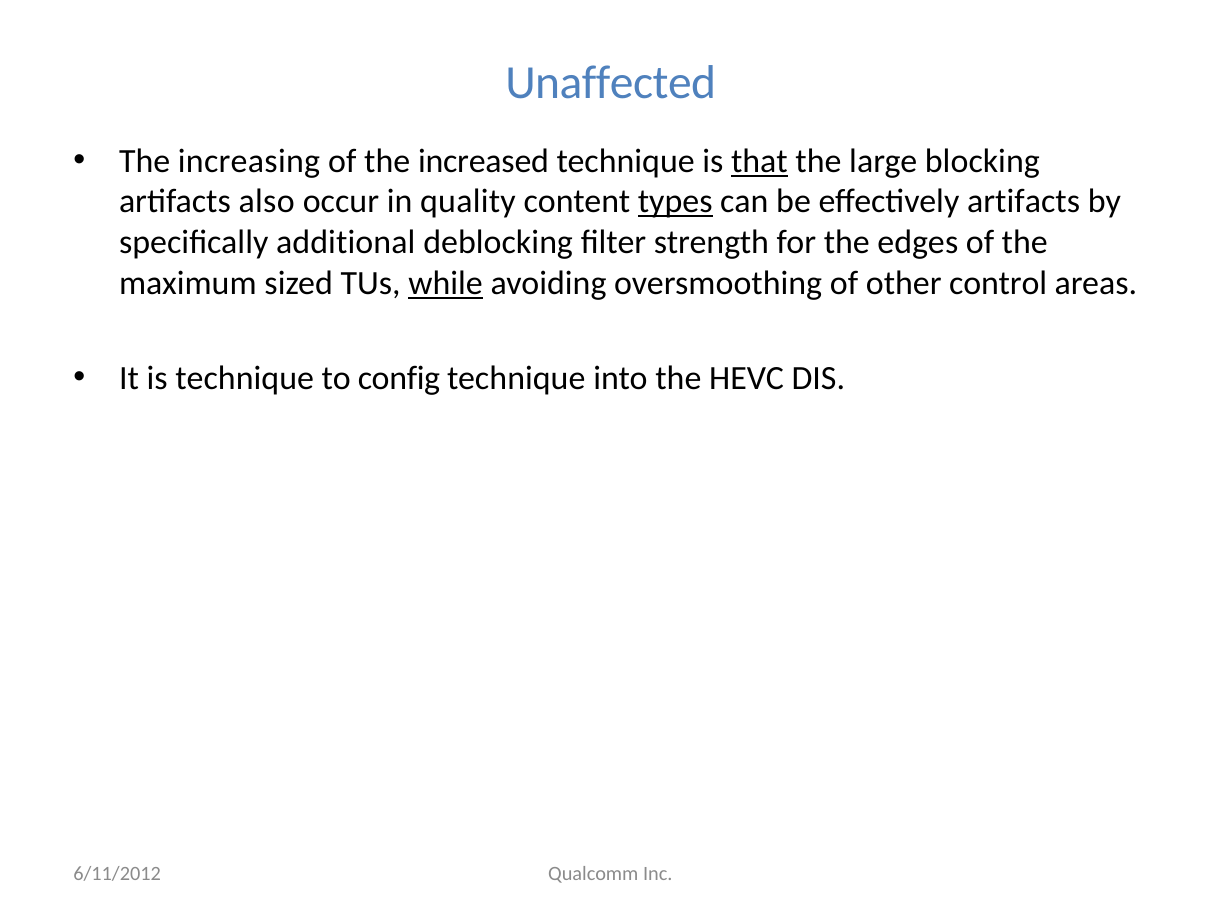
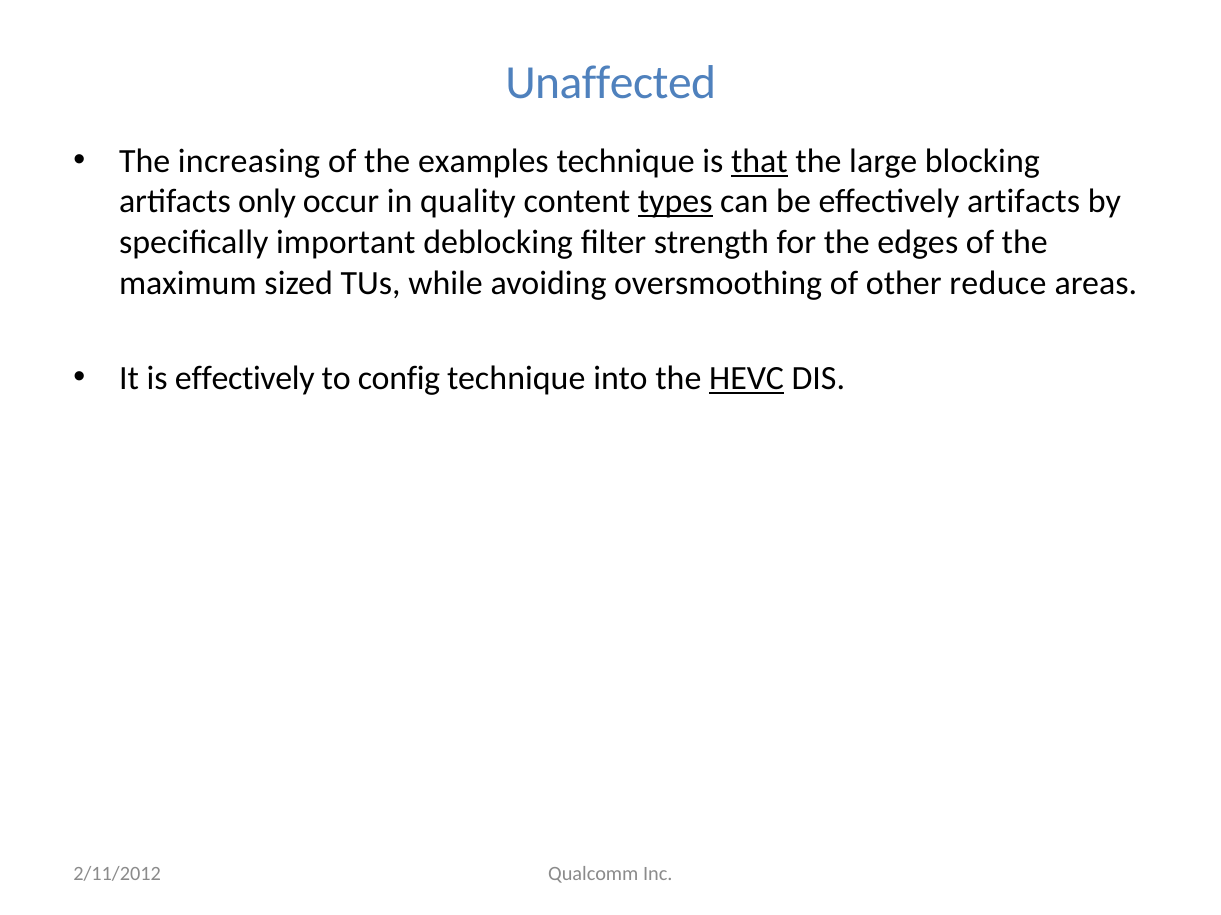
increased: increased -> examples (483, 161)
also: also -> only (267, 202)
additional: additional -> important (346, 243)
while underline: present -> none (446, 283)
control: control -> reduce (998, 283)
is technique: technique -> effectively (245, 378)
HEVC underline: none -> present (747, 378)
6/11/2012: 6/11/2012 -> 2/11/2012 (117, 875)
